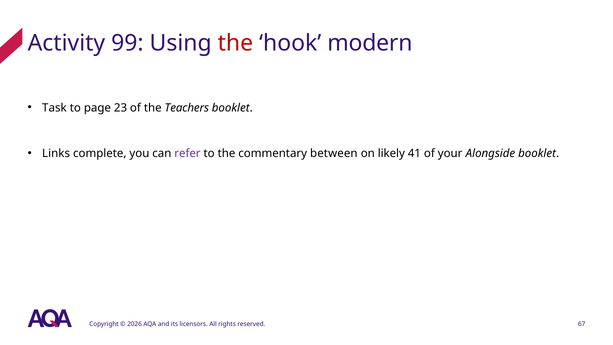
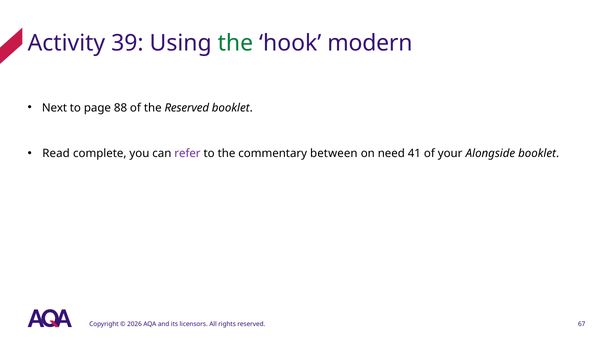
99: 99 -> 39 (127, 43)
the colour: red -> green (235, 43)
Task: Task -> Next (54, 108)
23: 23 -> 88 (120, 108)
the Teachers: Teachers -> Reserved (187, 108)
Links: Links -> Read (56, 153)
likely: likely -> need (391, 153)
